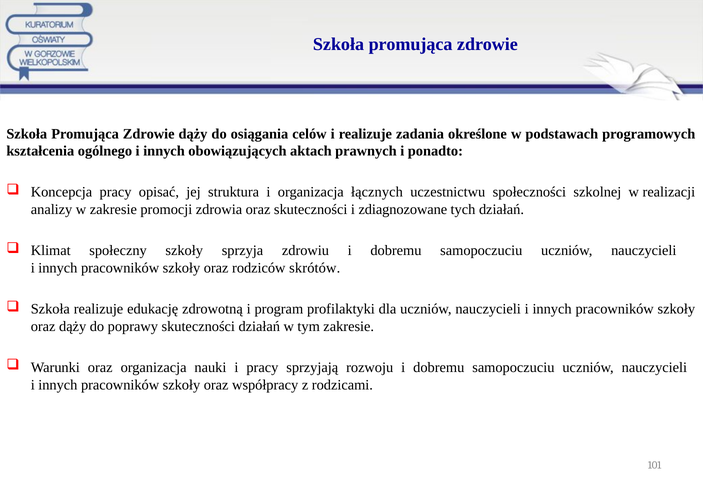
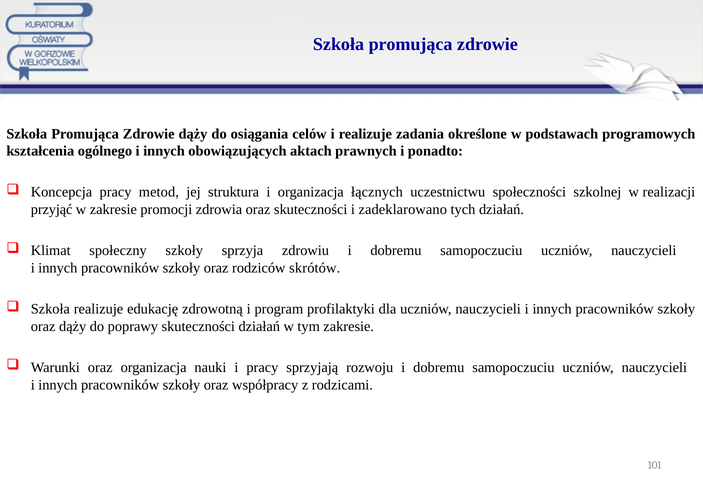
opisać: opisać -> metod (159, 192)
analizy: analizy -> przyjąć (52, 209)
zdiagnozowane: zdiagnozowane -> zadeklarowano (403, 209)
